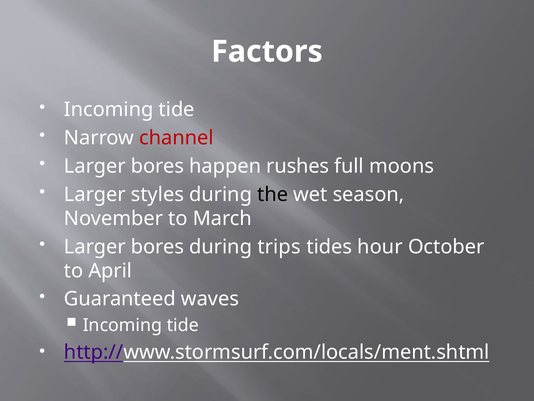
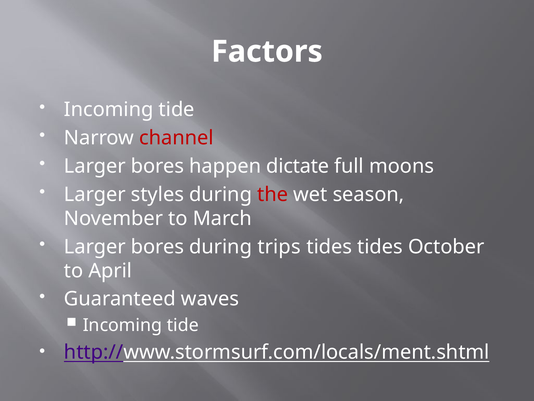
rushes: rushes -> dictate (298, 166)
the colour: black -> red (273, 194)
tides hour: hour -> tides (380, 246)
